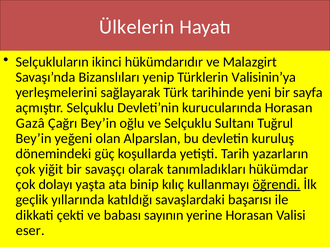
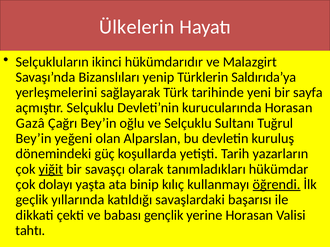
Valisinin’ya: Valisinin’ya -> Saldırıda’ya (264, 77)
yiğit underline: none -> present (51, 169)
sayının: sayının -> gençlik (164, 216)
eser: eser -> tahtı (30, 231)
